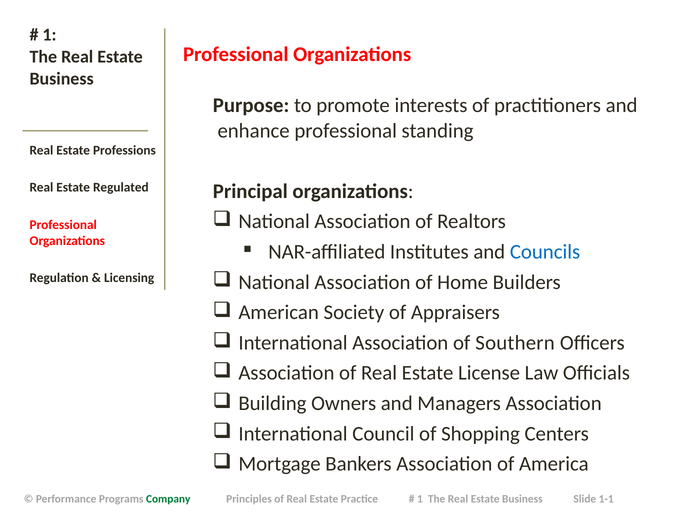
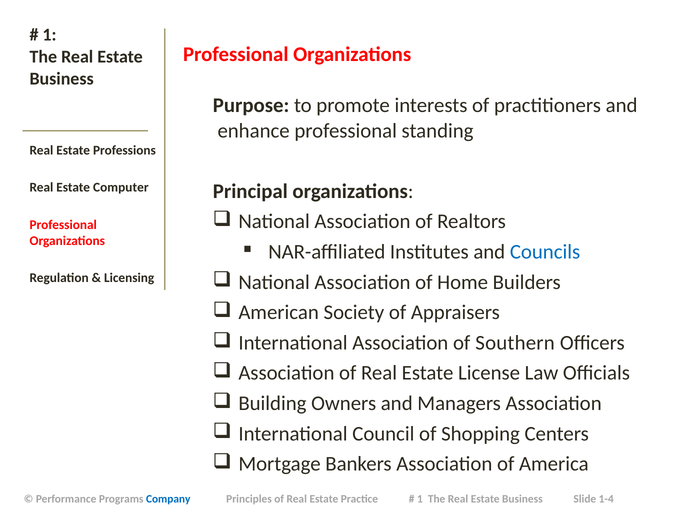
Regulated: Regulated -> Computer (121, 187)
Company colour: green -> blue (168, 498)
1-1: 1-1 -> 1-4 (606, 498)
